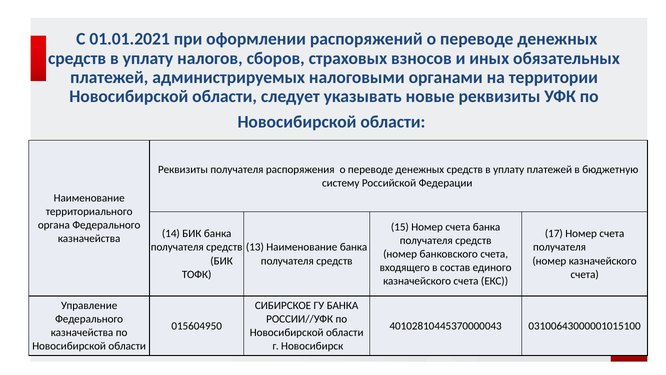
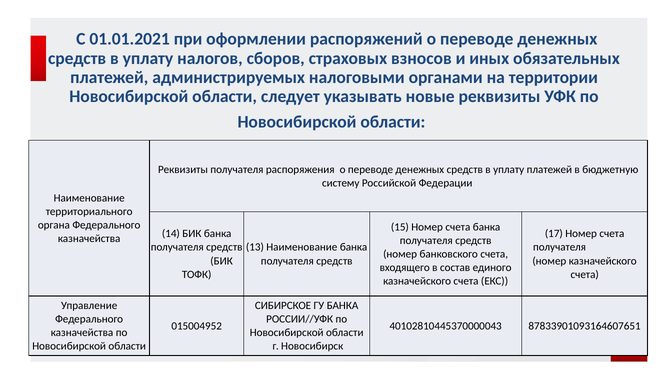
015604950: 015604950 -> 015004952 (197, 326)
03100643000001015100: 03100643000001015100 -> 87833901093164607651 (585, 326)
